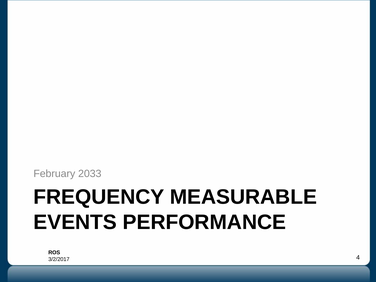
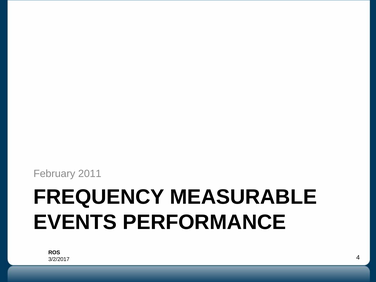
2033: 2033 -> 2011 (90, 174)
